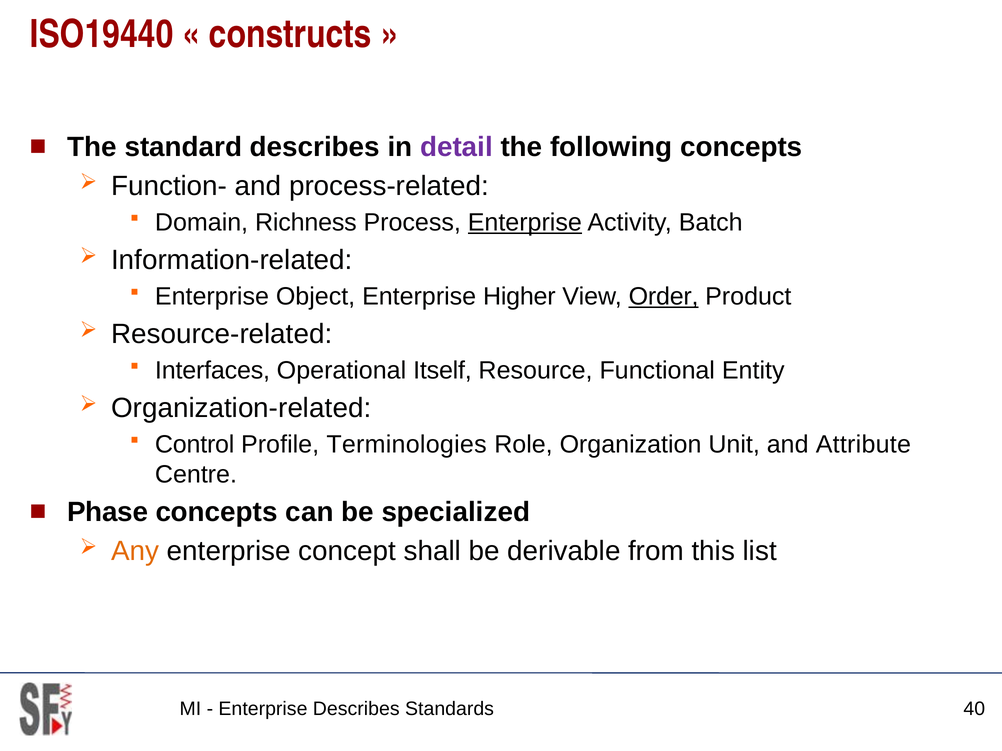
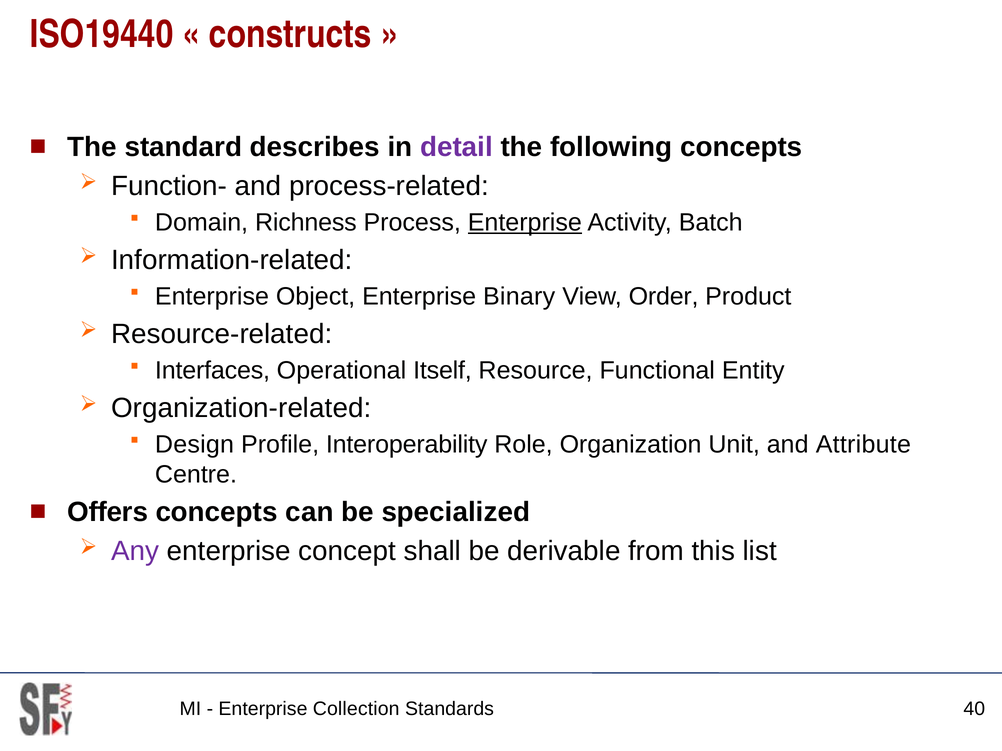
Higher: Higher -> Binary (519, 297)
Order underline: present -> none (664, 297)
Control: Control -> Design (194, 445)
Terminologies: Terminologies -> Interoperability (407, 445)
Phase: Phase -> Offers (108, 512)
Any colour: orange -> purple (135, 551)
Enterprise Describes: Describes -> Collection (356, 709)
